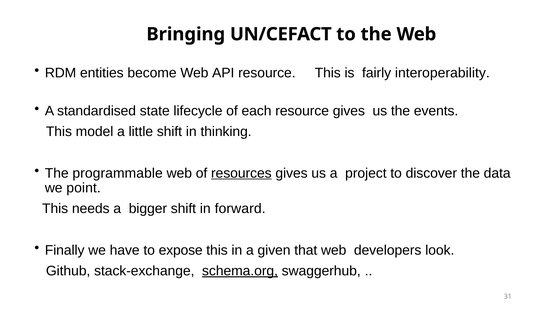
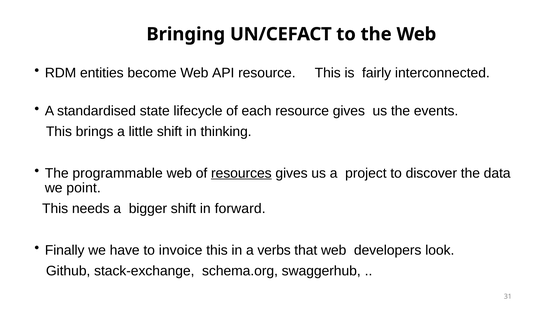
interoperability: interoperability -> interconnected (442, 73)
model: model -> brings (95, 132)
expose: expose -> invoice (181, 251)
given: given -> verbs (274, 251)
schema.org underline: present -> none (240, 271)
